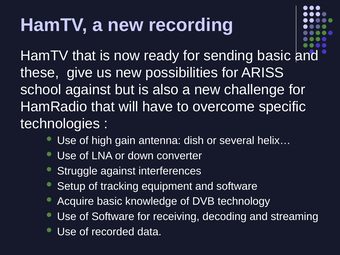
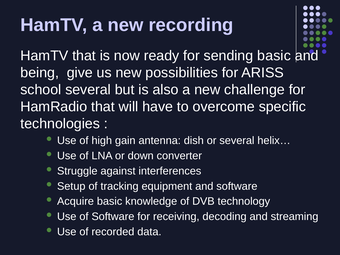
these: these -> being (40, 73)
school against: against -> several (88, 90)
